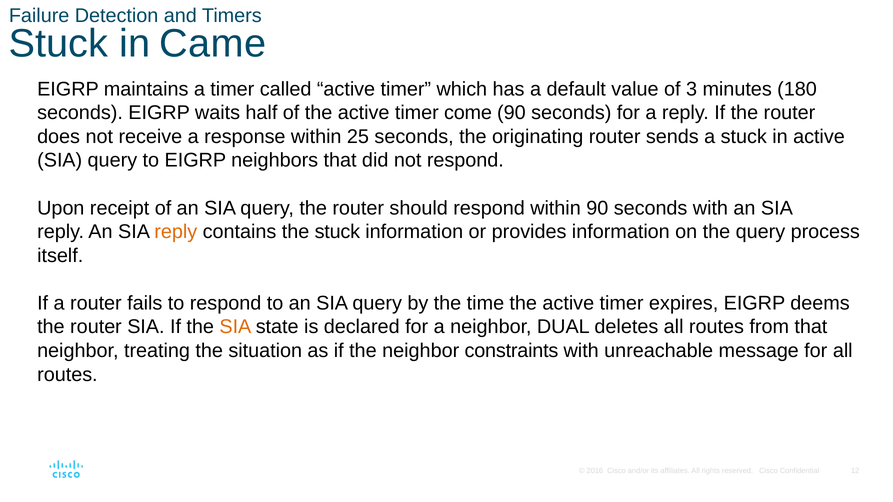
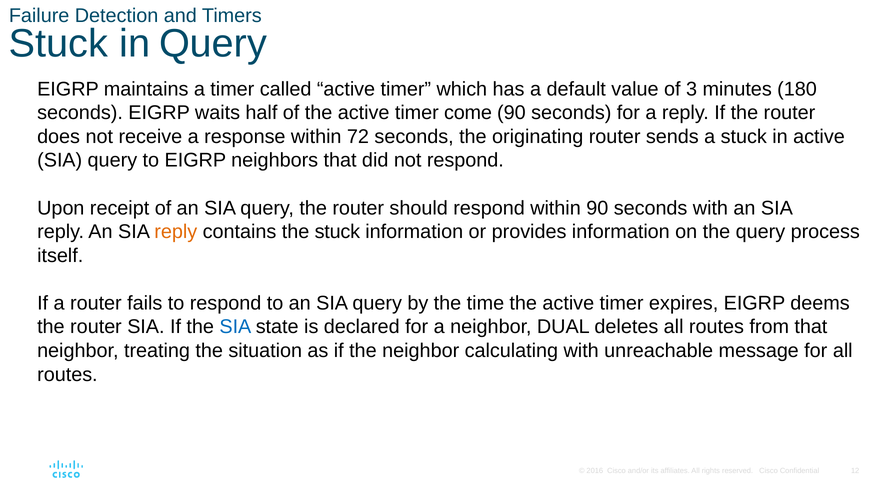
in Came: Came -> Query (213, 44)
25: 25 -> 72 (358, 137)
SIA colour: orange -> blue (235, 327)
constraints: constraints -> calculating (511, 351)
